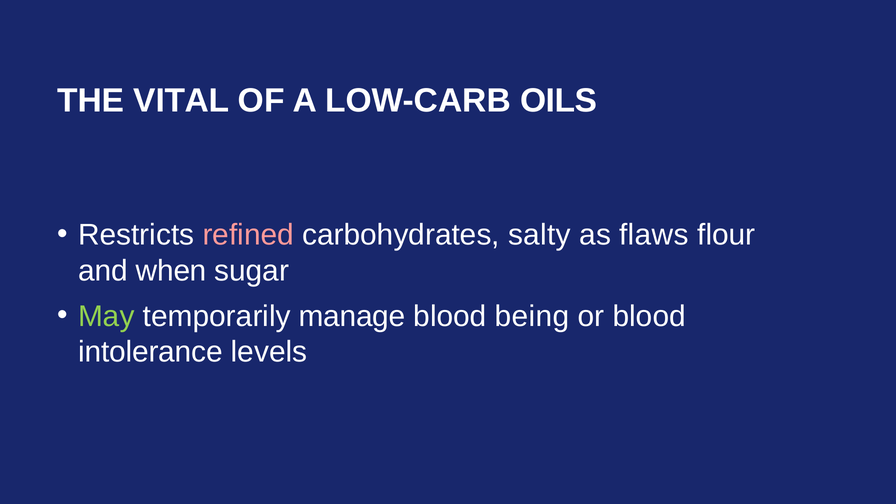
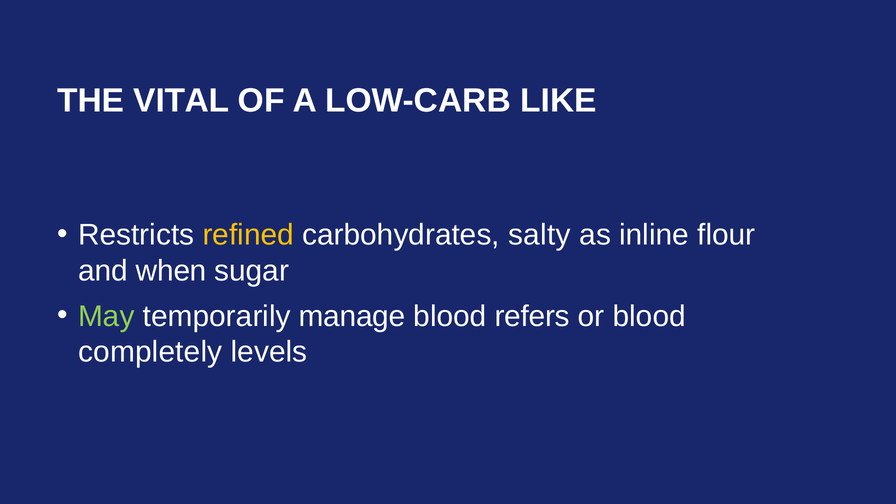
OILS: OILS -> LIKE (558, 101)
refined colour: pink -> yellow (248, 235)
flaws: flaws -> inline (654, 235)
being: being -> refers (532, 316)
intolerance: intolerance -> completely (150, 352)
